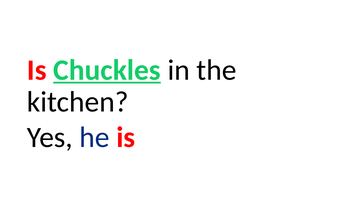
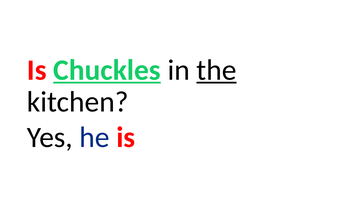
the underline: none -> present (216, 70)
